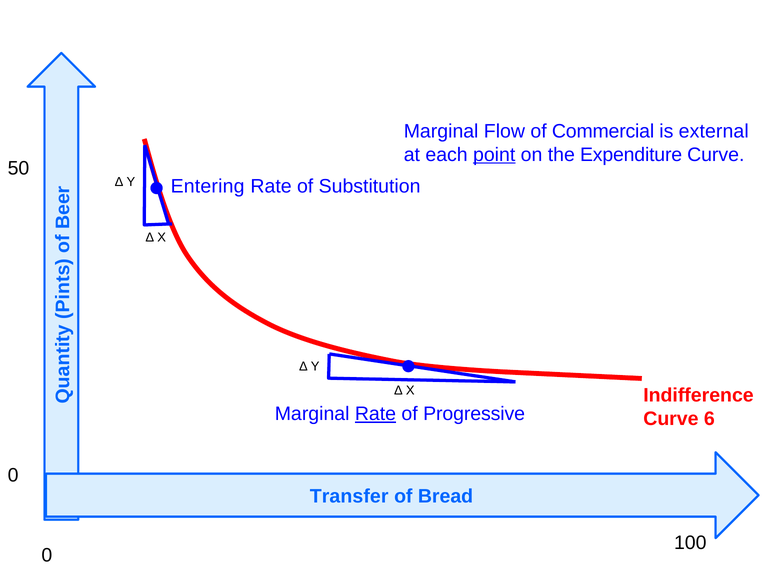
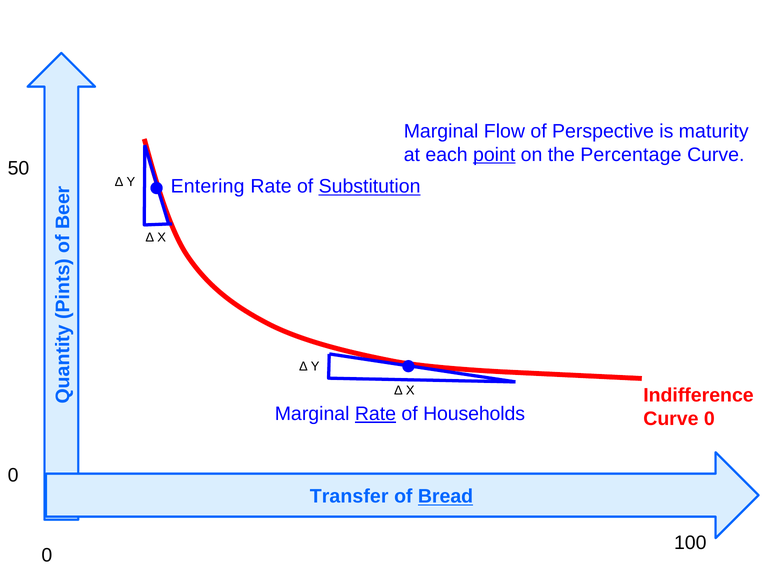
Commercial: Commercial -> Perspective (603, 131)
external: external -> maturity (714, 131)
Expenditure: Expenditure -> Percentage (631, 155)
Substitution underline: none -> present (370, 187)
Progressive: Progressive -> Households (474, 414)
Curve 6: 6 -> 0 (709, 419)
Bread underline: none -> present (446, 497)
